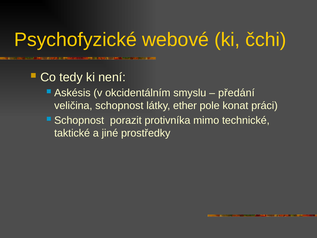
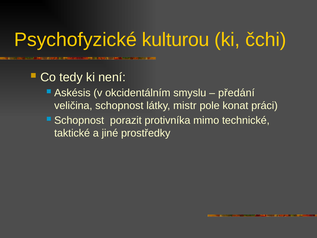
webové: webové -> kulturou (176, 40)
ether: ether -> mistr (185, 106)
